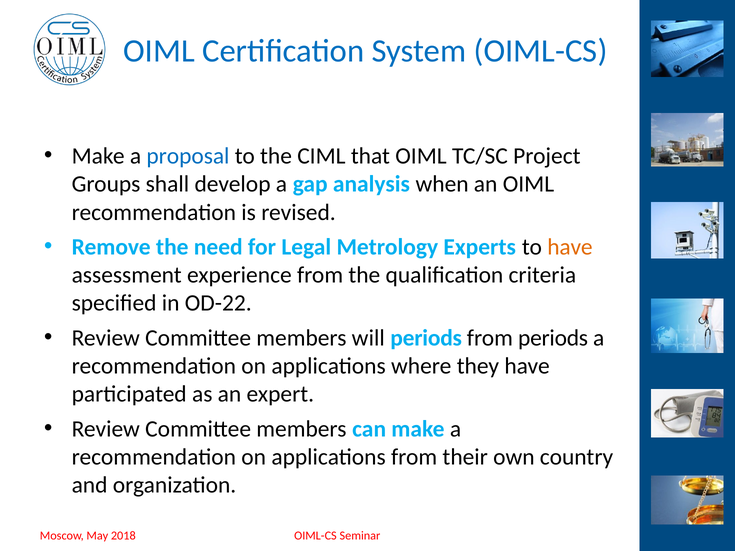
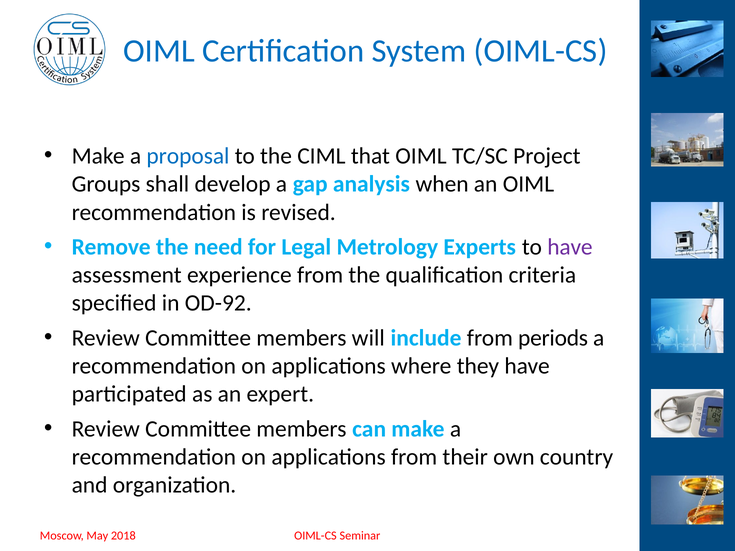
have colour: orange -> purple (570, 247)
OD-22: OD-22 -> OD-92 (218, 303)
will periods: periods -> include (426, 338)
